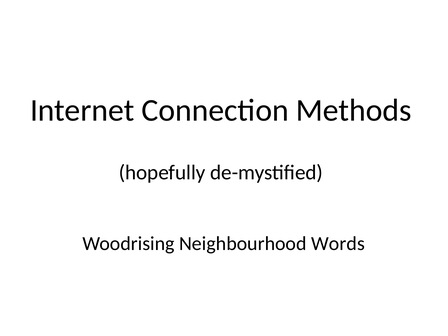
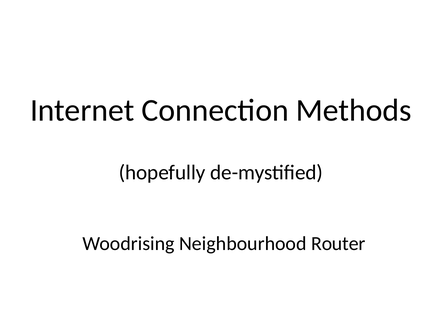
Words: Words -> Router (338, 244)
